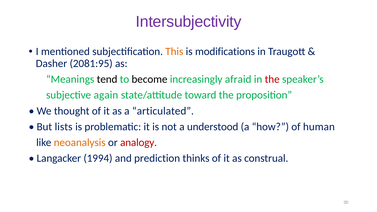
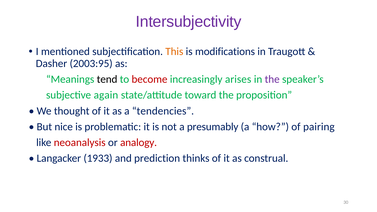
2081:95: 2081:95 -> 2003:95 (91, 63)
become colour: black -> red (150, 79)
afraid: afraid -> arises (238, 79)
the colour: red -> purple (272, 79)
articulated: articulated -> tendencies (163, 111)
lists: lists -> nice (64, 127)
understood: understood -> presumably (213, 127)
human: human -> pairing (319, 127)
neoanalysis colour: orange -> red (80, 143)
1994: 1994 -> 1933 (98, 158)
